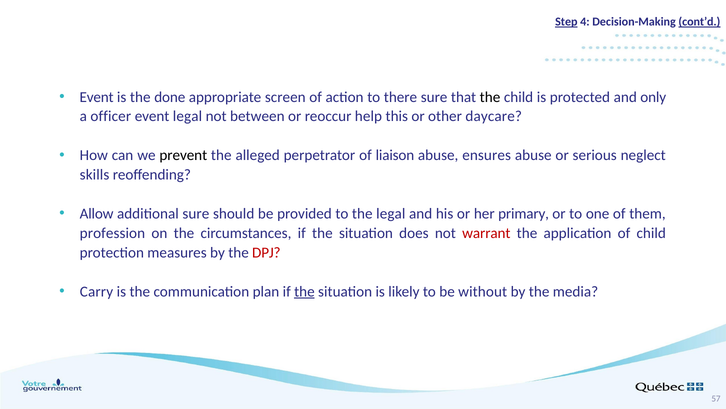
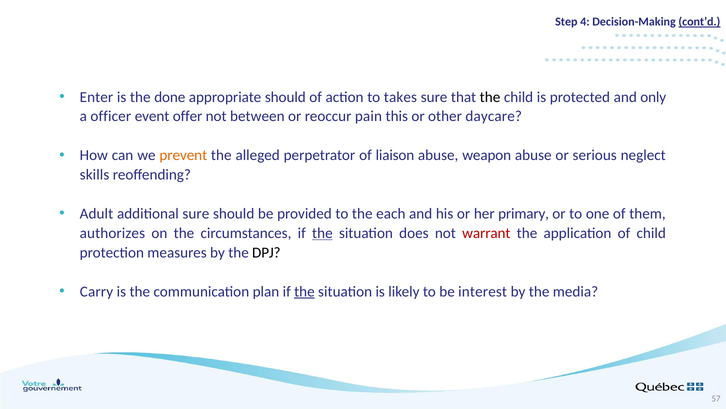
Step underline: present -> none (566, 22)
Event: Event -> Enter (96, 97)
appropriate screen: screen -> should (285, 97)
there: there -> takes (400, 97)
event legal: legal -> offer (188, 116)
help: help -> pain (368, 116)
prevent colour: black -> orange (183, 155)
ensures: ensures -> weapon (487, 155)
Allow: Allow -> Adult (96, 213)
the legal: legal -> each (391, 213)
profession: profession -> authorizes (112, 233)
the underline: none -> present (322, 233)
DPJ colour: red -> black (266, 252)
without: without -> interest (483, 291)
